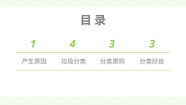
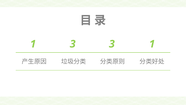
1 4: 4 -> 3 (73, 44)
3 3: 3 -> 1 (152, 44)
